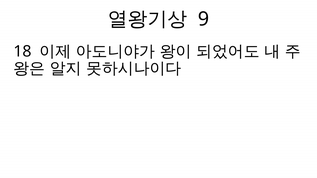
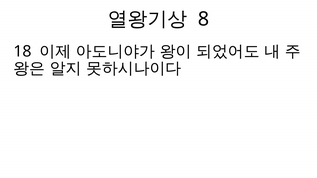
9: 9 -> 8 (203, 19)
